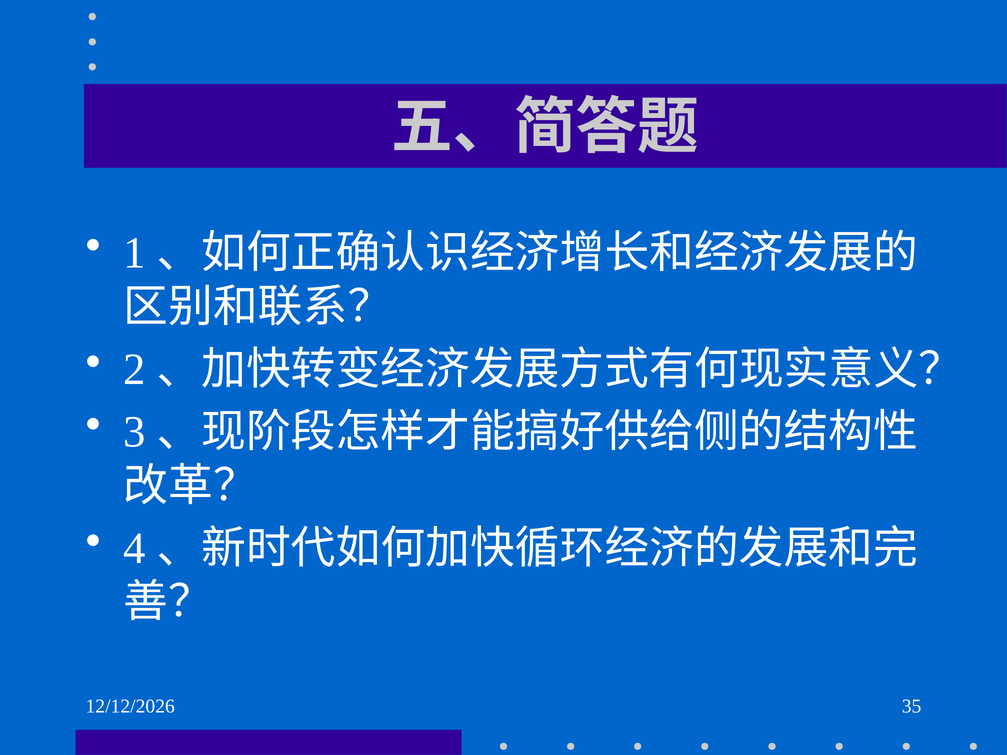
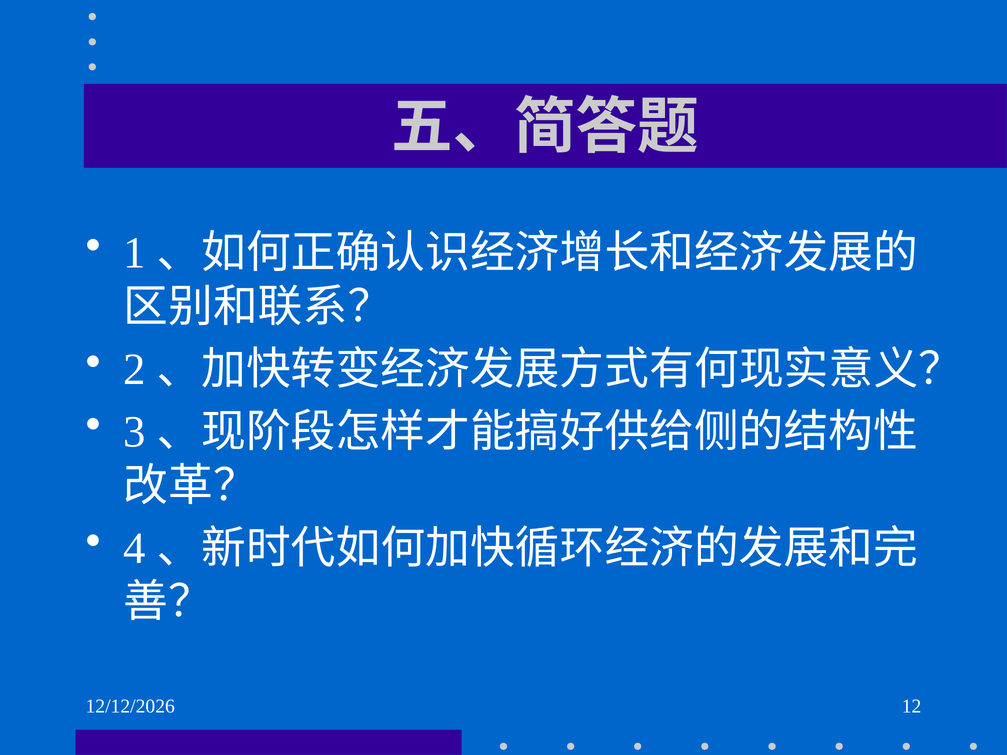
35: 35 -> 12 (912, 706)
